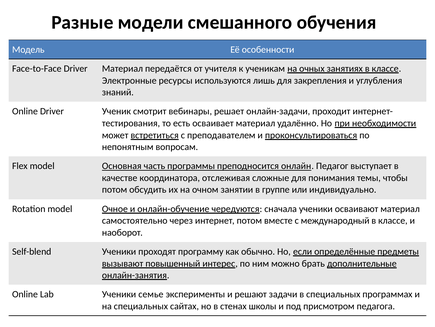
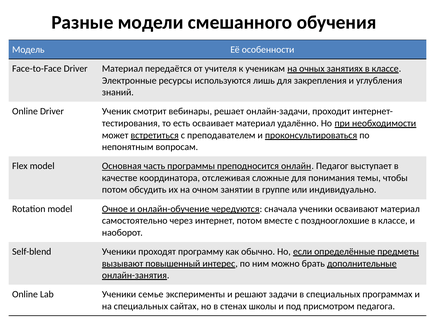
международный: международный -> позднооглохшие (335, 220)
